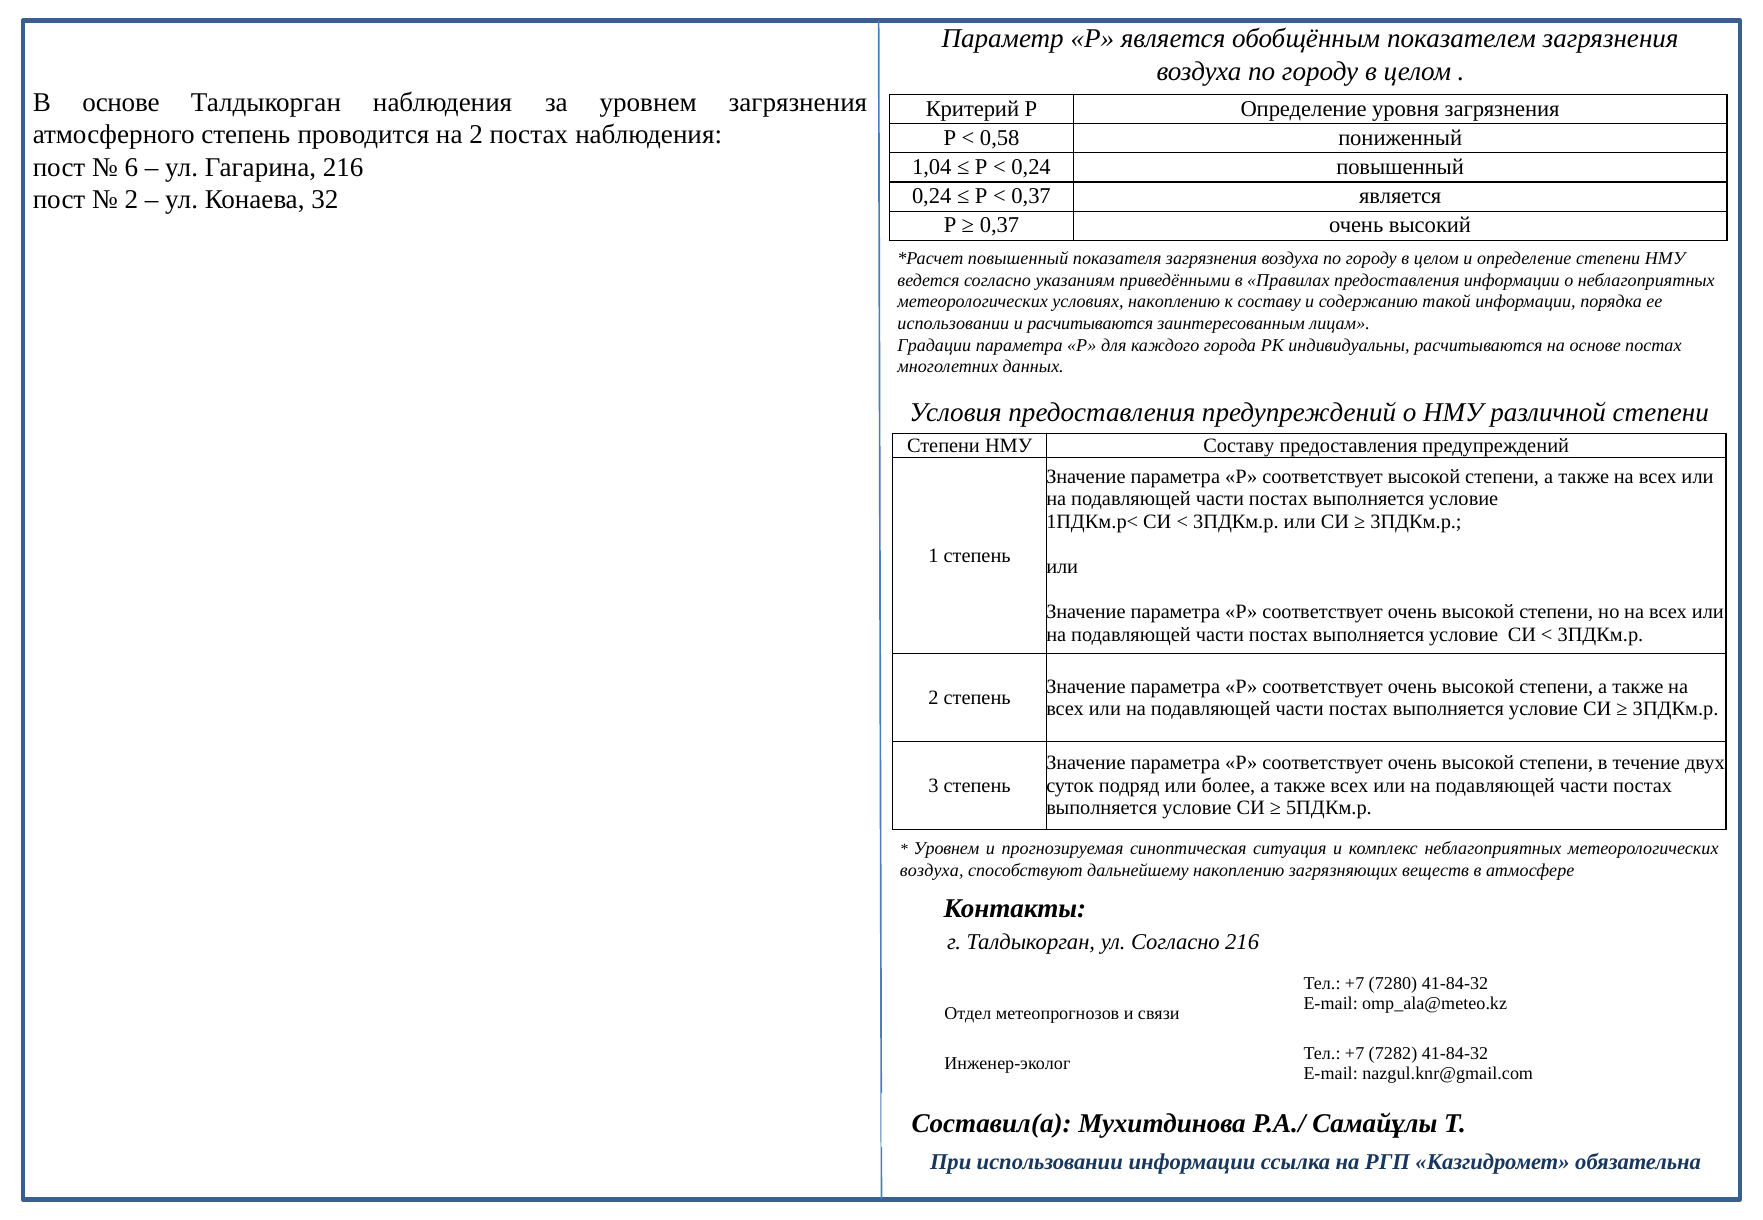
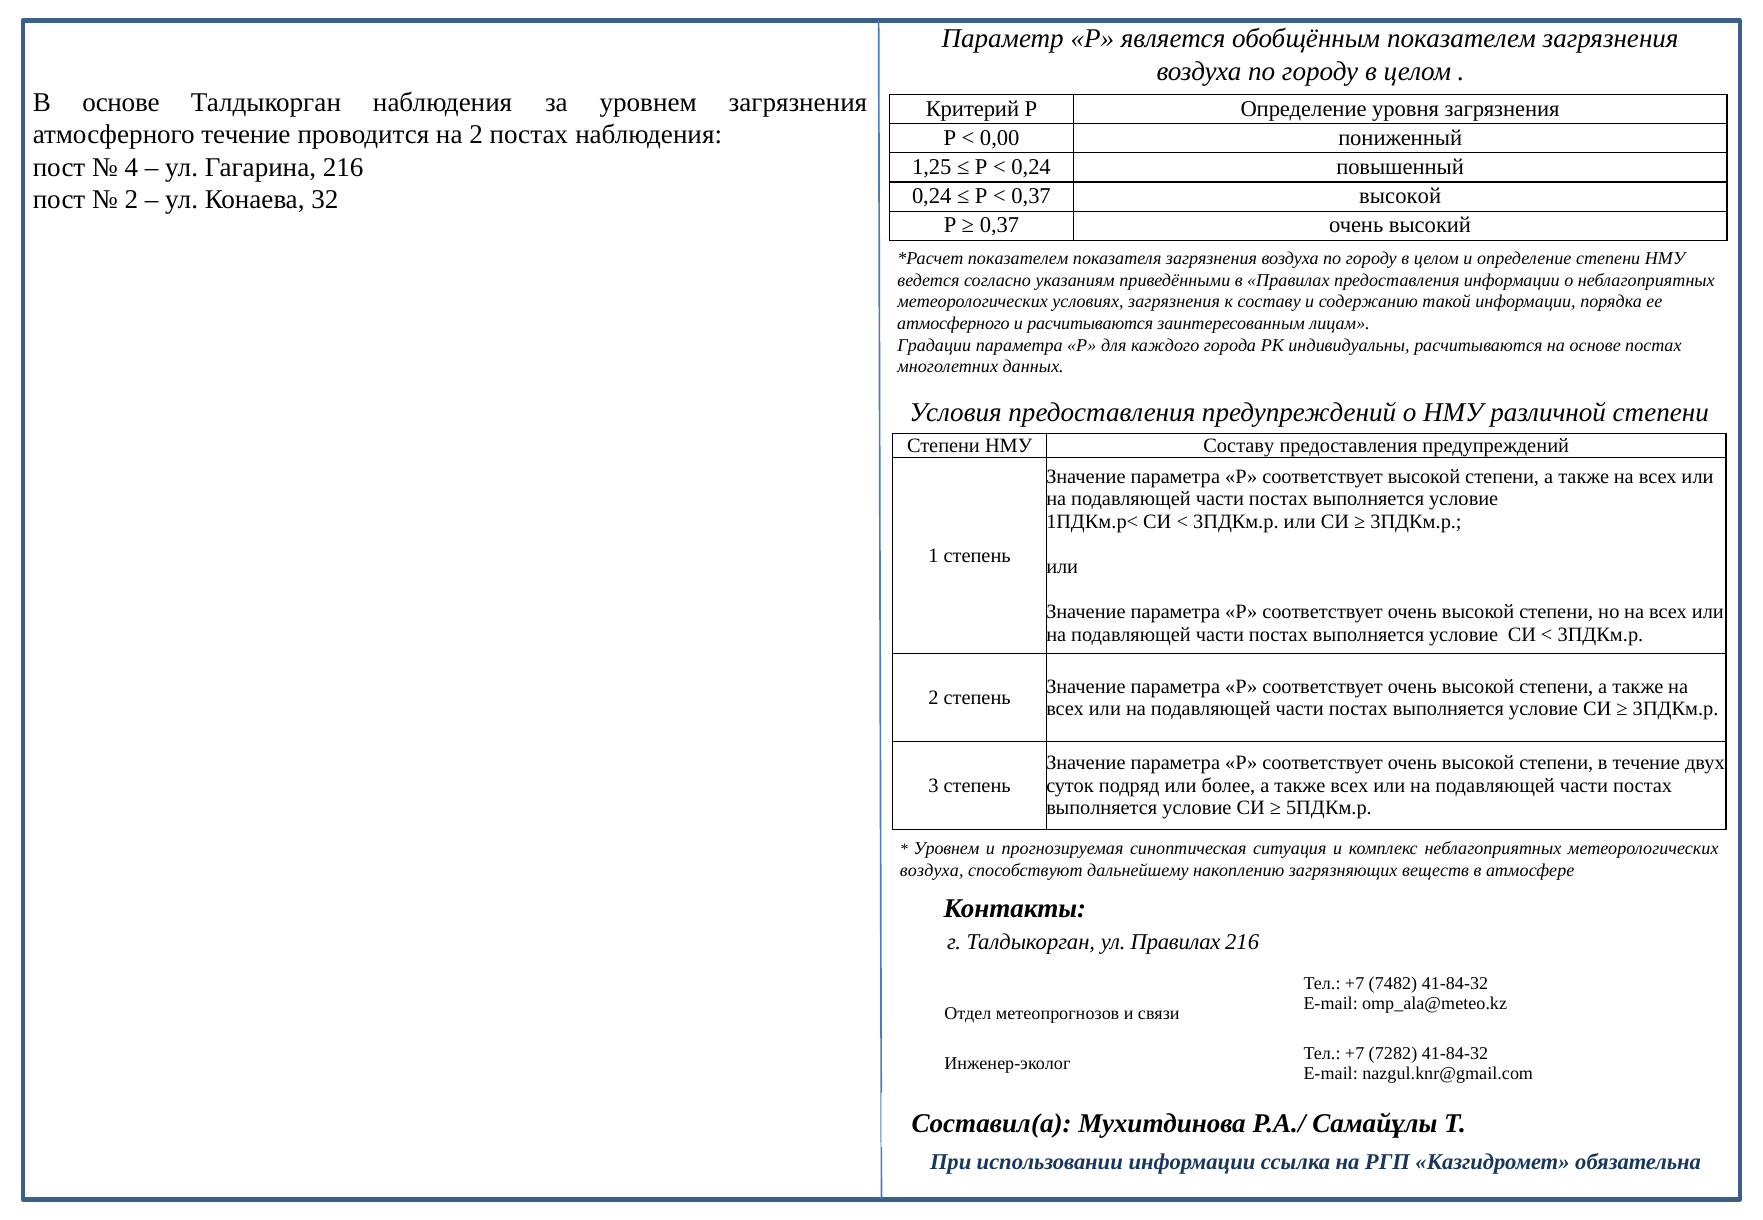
атмосферного степень: степень -> течение (246, 135)
0,58: 0,58 -> 0,00 (1000, 138)
6: 6 -> 4 (131, 168)
1,04: 1,04 -> 1,25 (932, 167)
0,37 является: является -> высокой (1400, 196)
повышенный: повышенный -> показателем (1018, 259)
условиях накоплению: накоплению -> загрязнения (1174, 302)
использовании: использовании -> атмосферного (953, 324)
ул Согласно: Согласно -> Правилах (1176, 943)
7280: 7280 -> 7482 (1393, 984)
